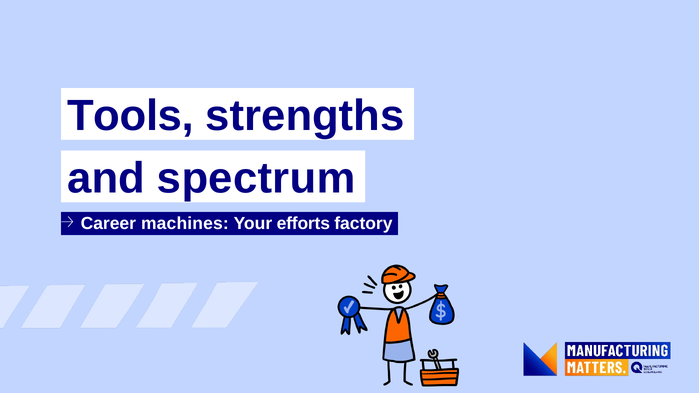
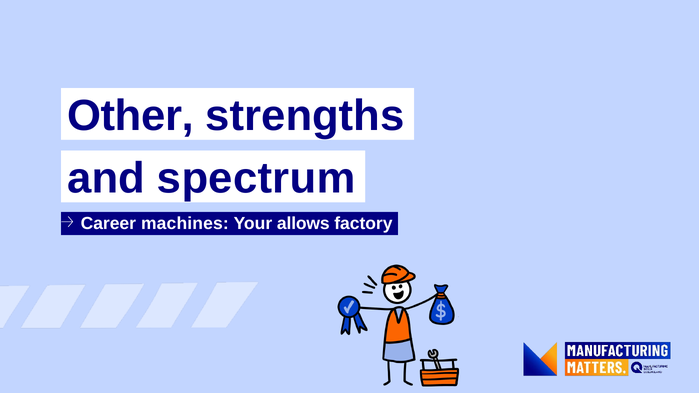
Tools: Tools -> Other (130, 116)
efforts: efforts -> allows (303, 223)
